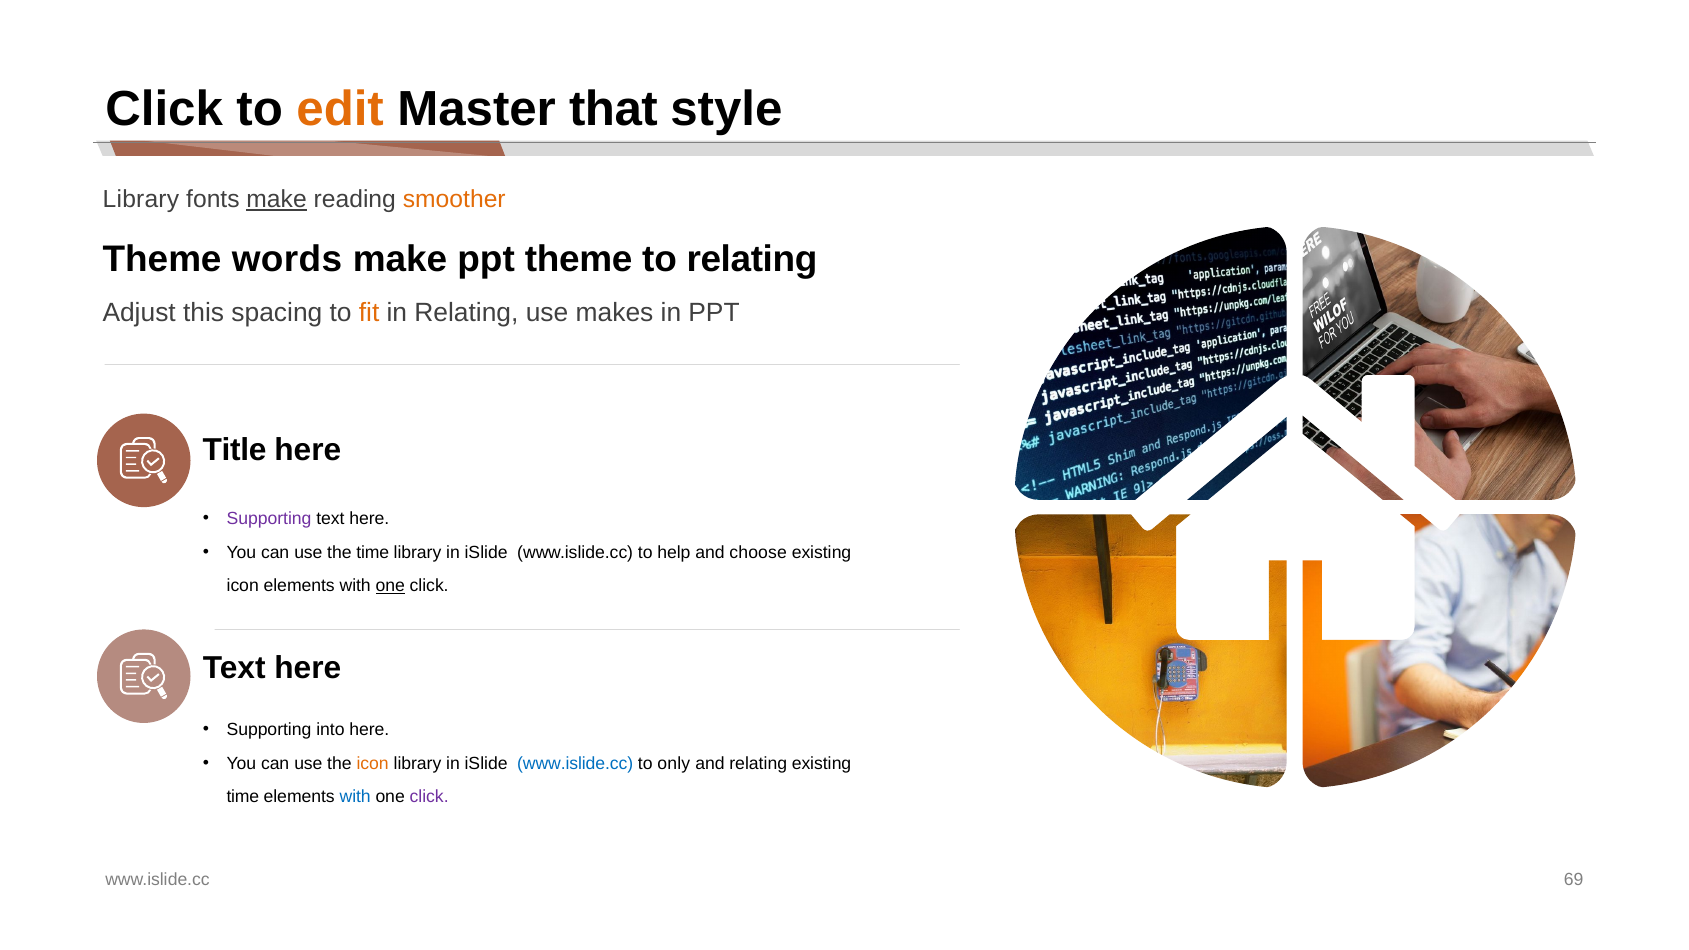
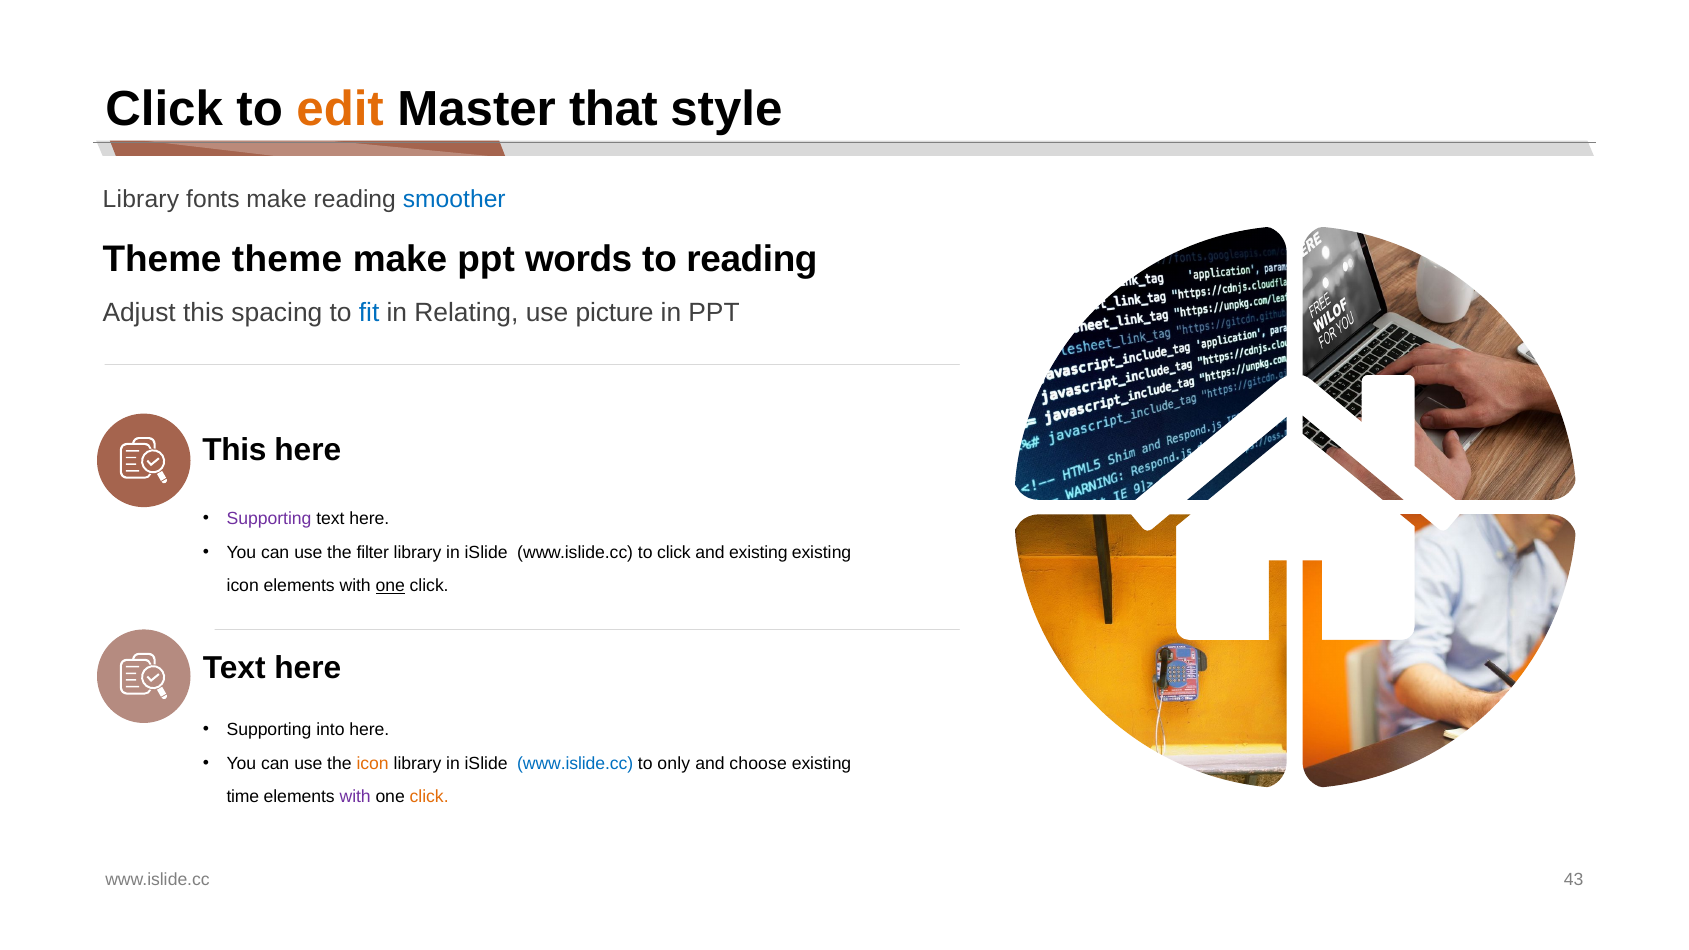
make underline: present -> none (277, 199)
smoother colour: orange -> blue (454, 199)
Theme words: words -> theme (287, 259)
ppt theme: theme -> words (579, 259)
to relating: relating -> reading (752, 259)
fit colour: orange -> blue (369, 312)
makes: makes -> picture (615, 312)
Title: Title -> This (234, 450)
the time: time -> filter (373, 552)
to help: help -> click (674, 552)
and choose: choose -> existing (758, 552)
and relating: relating -> choose (758, 764)
with colour: blue -> purple (355, 797)
click colour: purple -> orange (429, 797)
69: 69 -> 43 (1574, 880)
